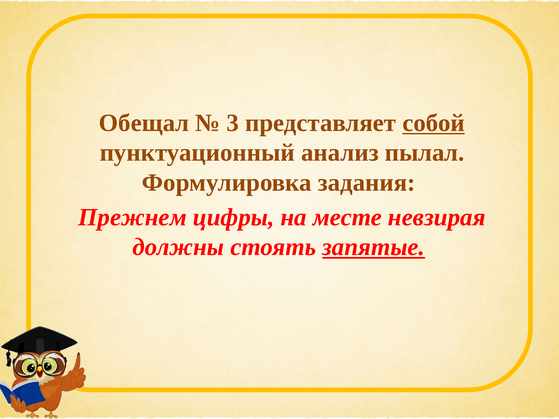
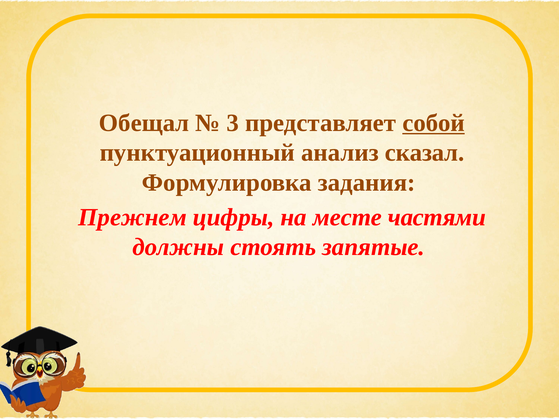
пылал: пылал -> сказал (425, 153)
невзирая: невзирая -> частями (437, 217)
запятые underline: present -> none (374, 247)
